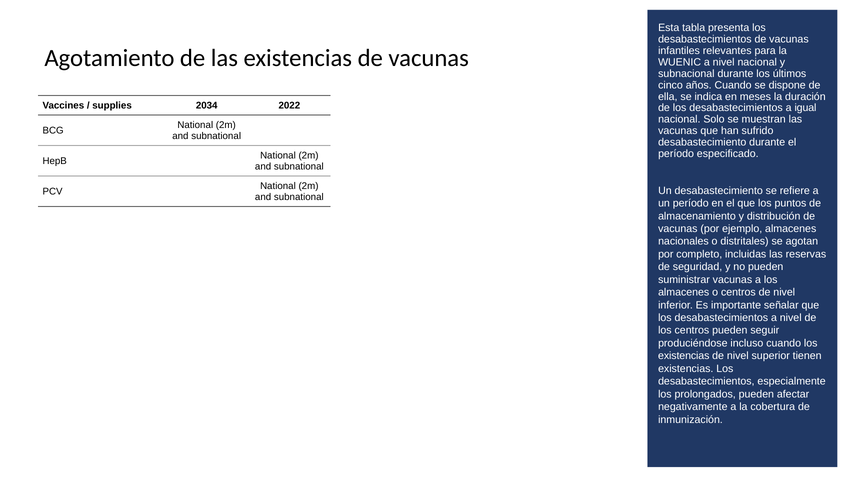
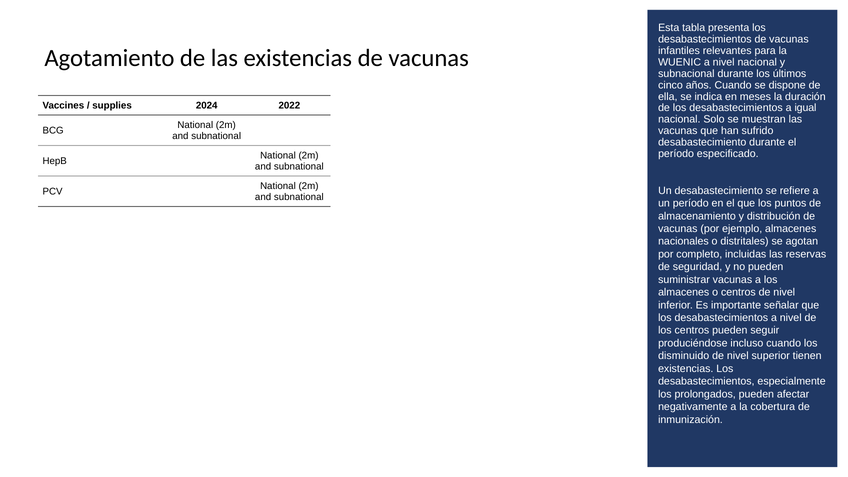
2034: 2034 -> 2024 (207, 105)
existencias: existencias -> disminuido (684, 356)
